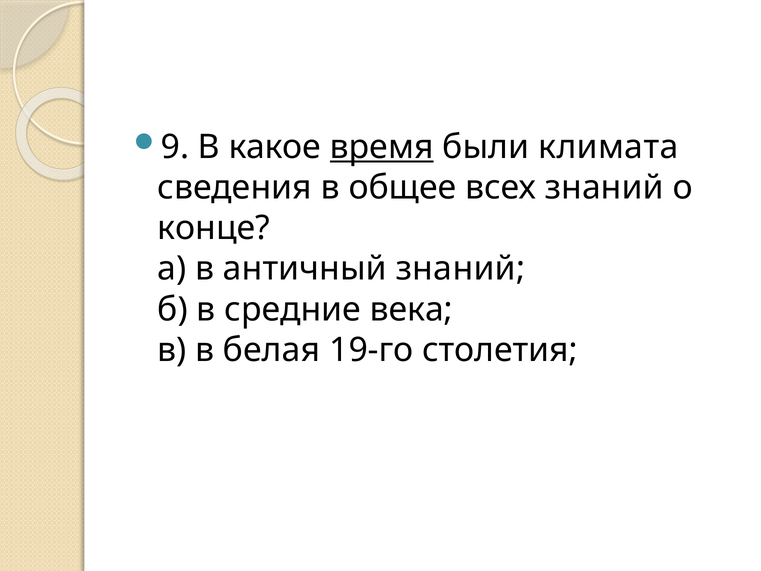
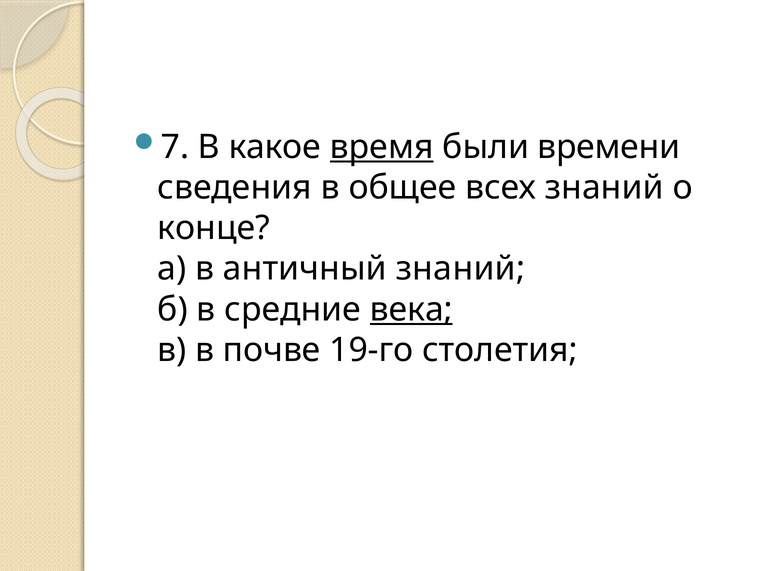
9: 9 -> 7 (175, 147)
климата: климата -> времени (609, 147)
века underline: none -> present (411, 309)
белая: белая -> почве (272, 350)
